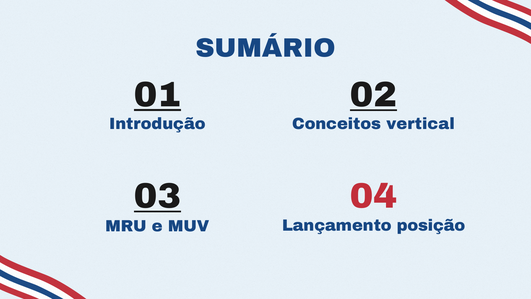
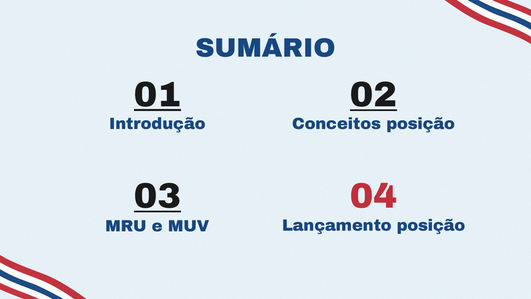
Conceitos vertical: vertical -> posição (421, 124)
